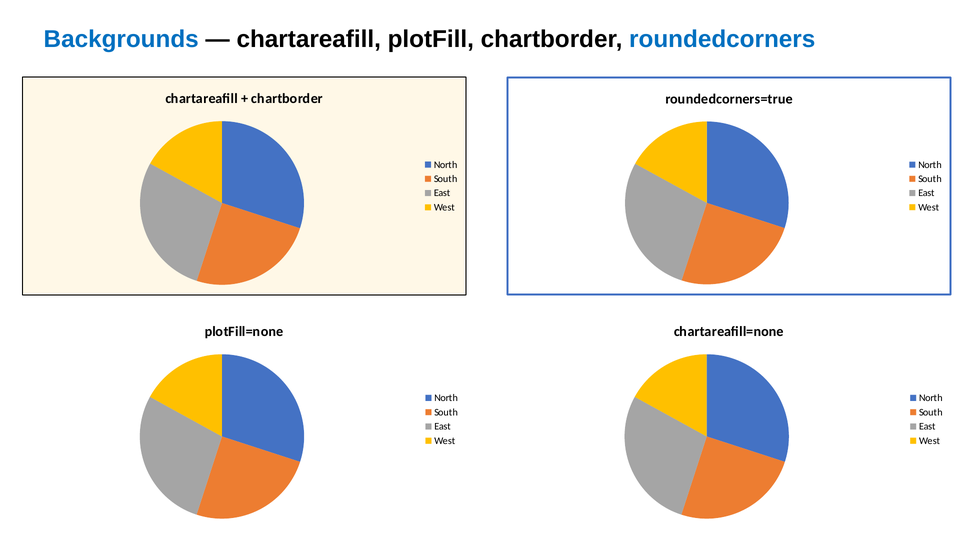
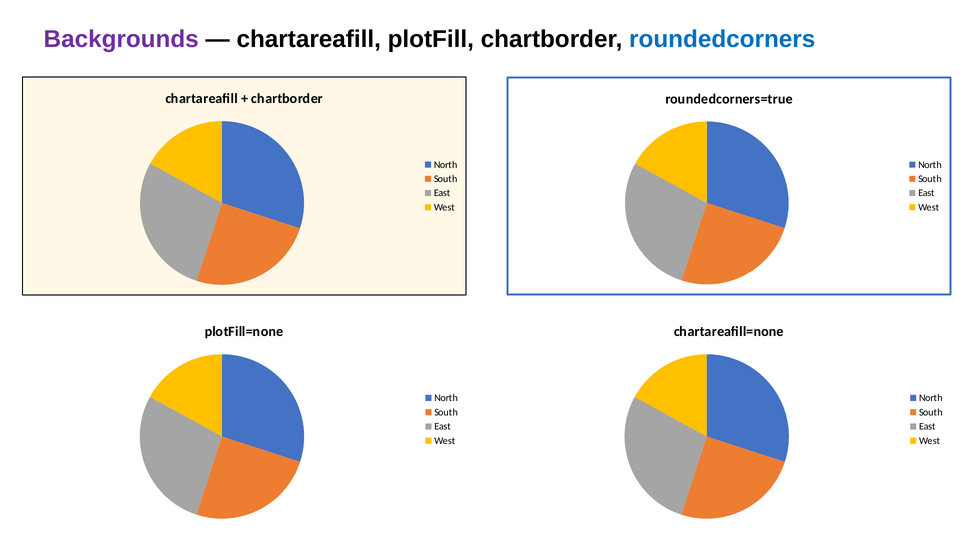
Backgrounds colour: blue -> purple (121, 39)
